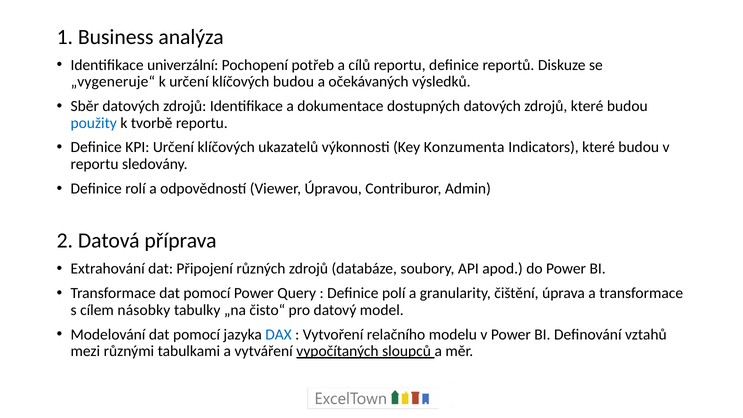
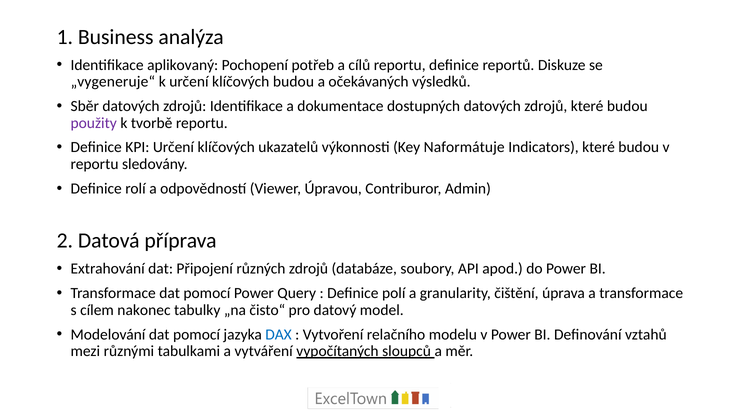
univerzální: univerzální -> aplikovaný (183, 65)
použity colour: blue -> purple (94, 123)
Konzumenta: Konzumenta -> Naformátuje (464, 147)
násobky: násobky -> nakonec (144, 310)
